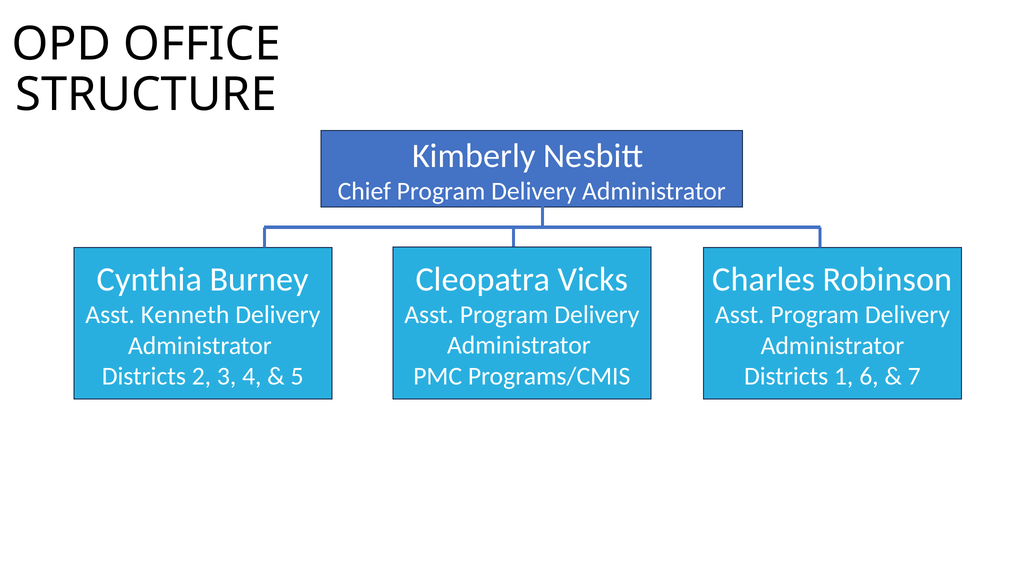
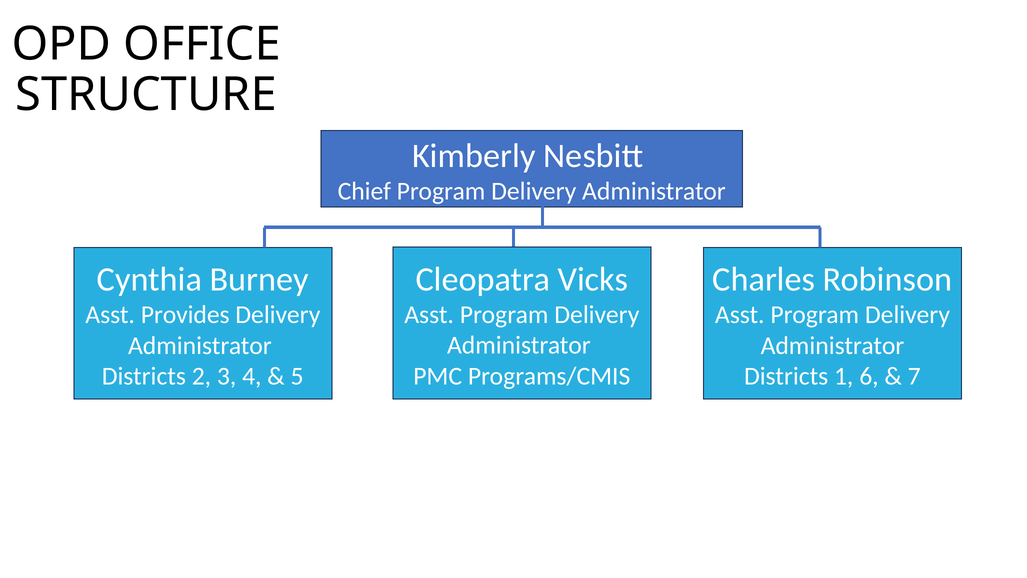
Kenneth: Kenneth -> Provides (185, 315)
